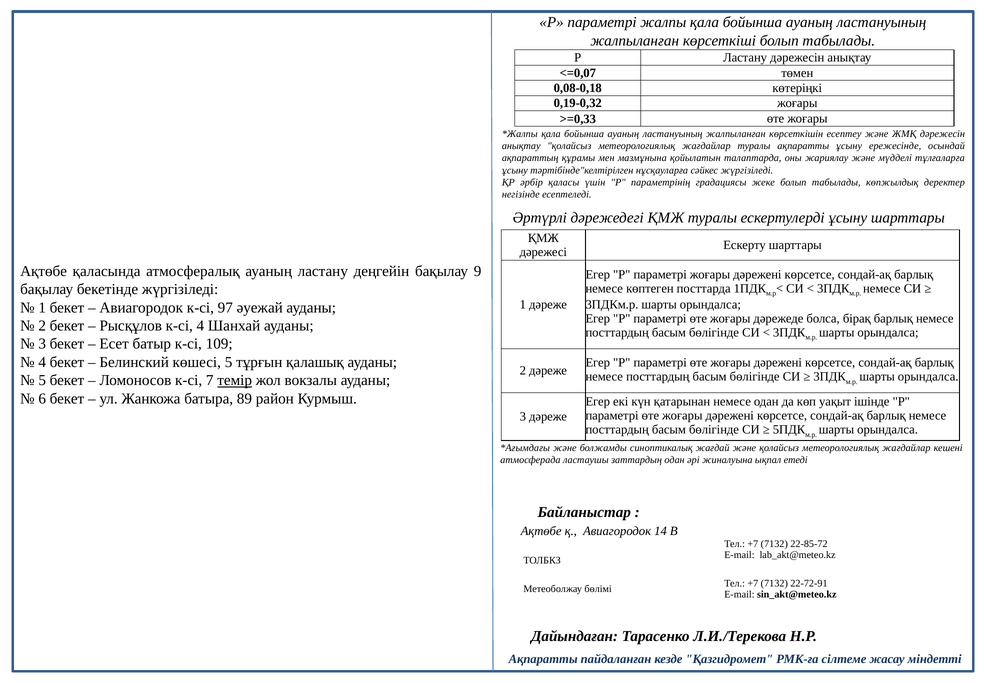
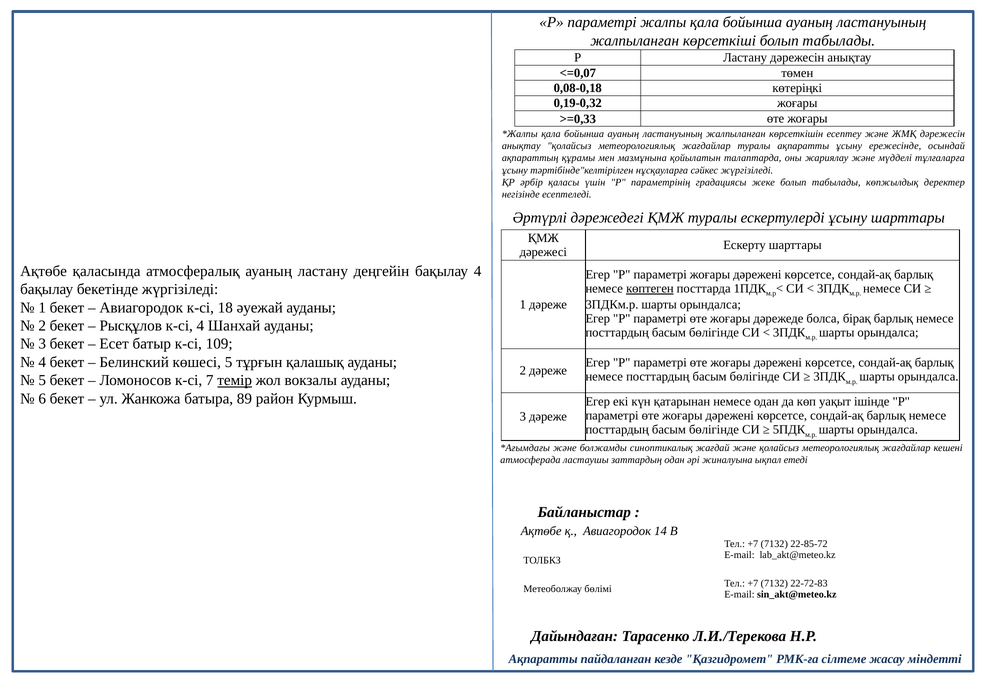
бақылау 9: 9 -> 4 (478, 271)
көптеген underline: none -> present (650, 288)
97: 97 -> 18 (225, 307)
22-72-91: 22-72-91 -> 22-72-83 (809, 583)
